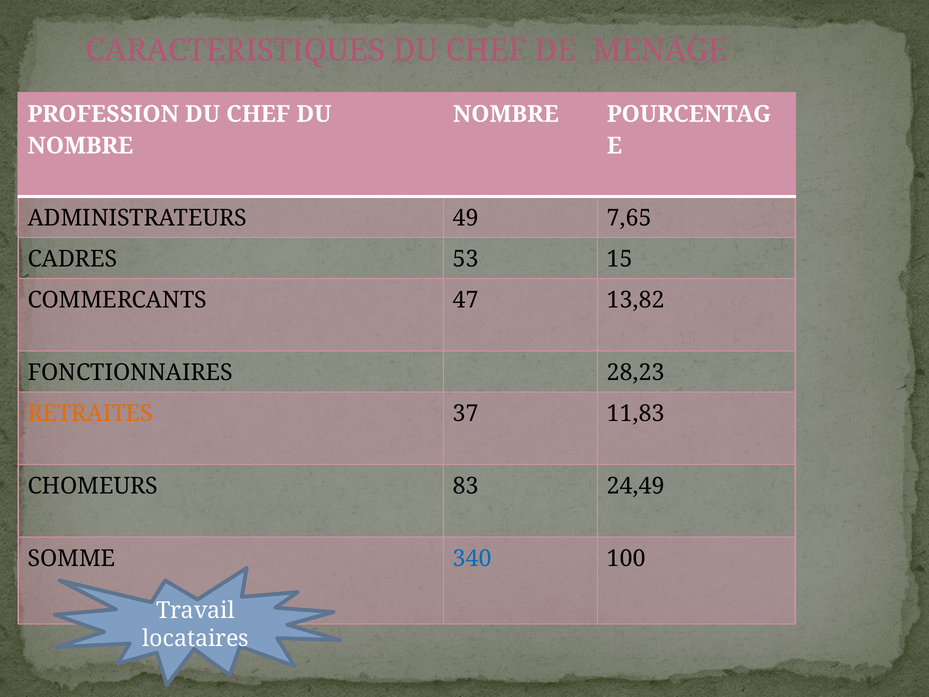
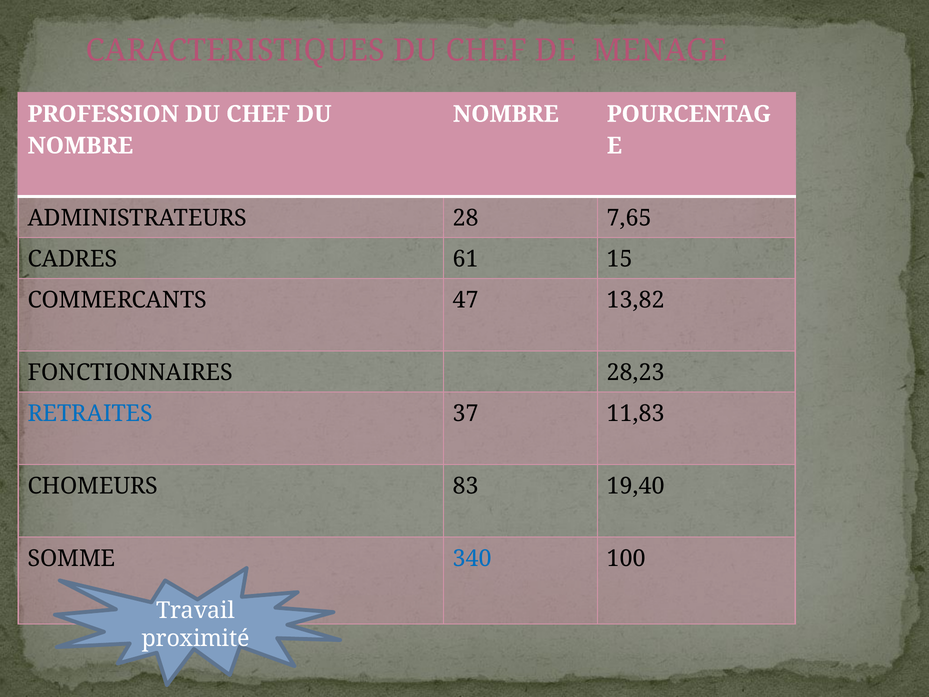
49: 49 -> 28 (466, 218)
53: 53 -> 61 (466, 259)
RETRAITES colour: orange -> blue (90, 413)
24,49: 24,49 -> 19,40 (636, 486)
locataires: locataires -> proximité (196, 638)
